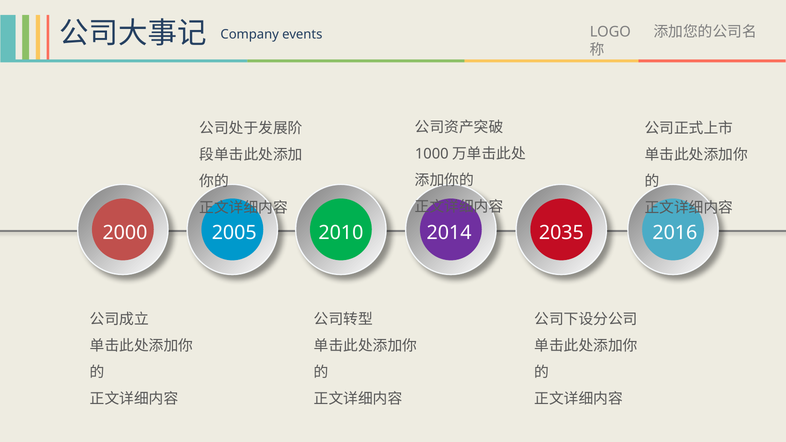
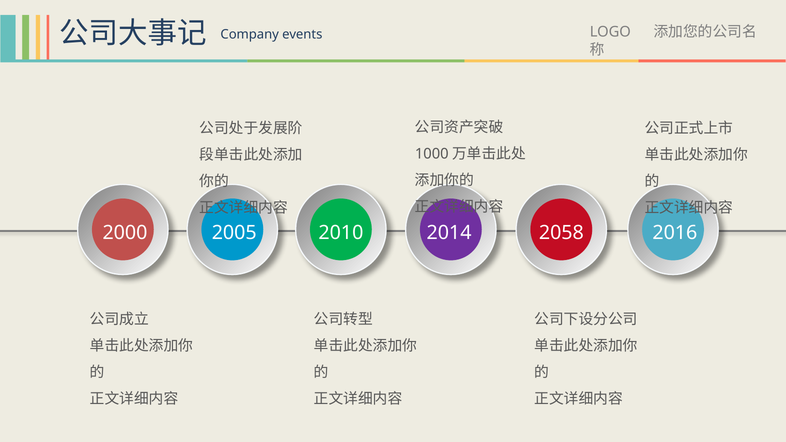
2035: 2035 -> 2058 (561, 233)
